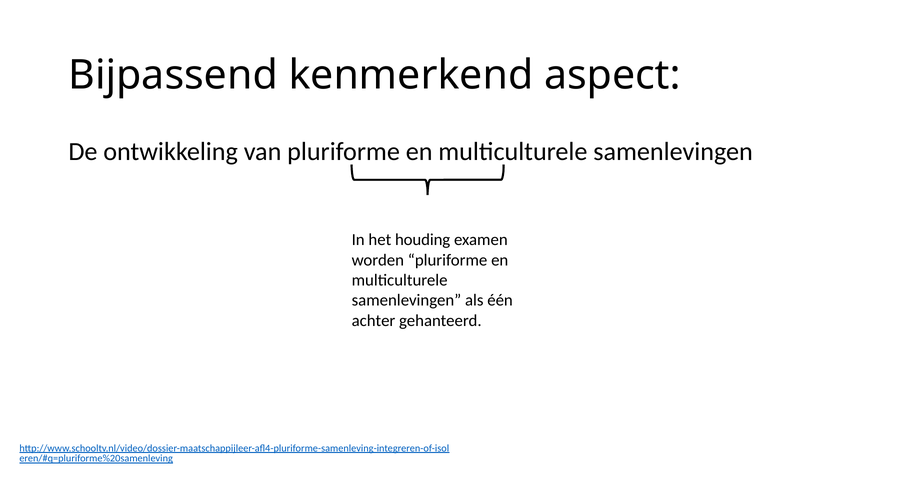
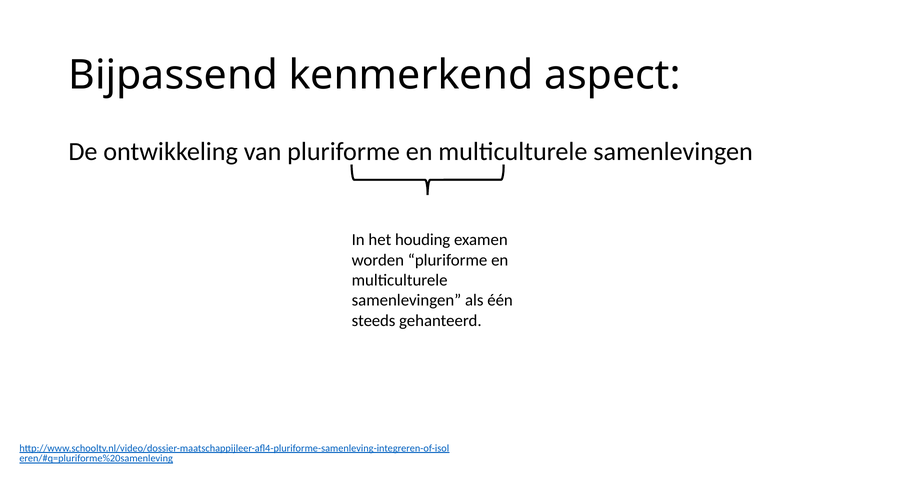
achter: achter -> steeds (374, 321)
